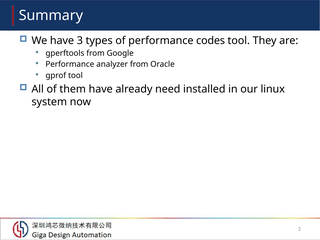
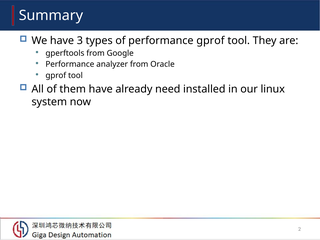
performance codes: codes -> gprof (210, 41)
